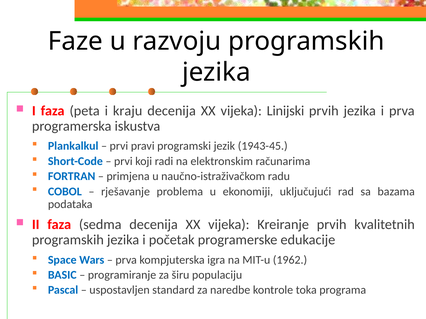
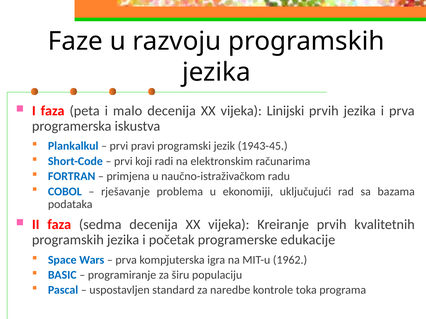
kraju: kraju -> malo (128, 111)
